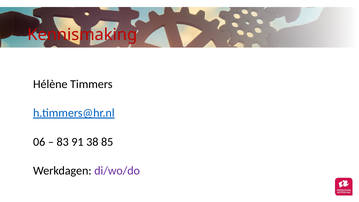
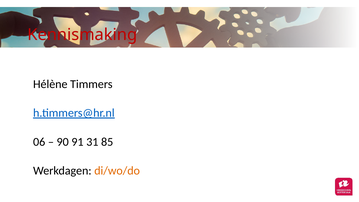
83: 83 -> 90 (63, 142)
38: 38 -> 31 (92, 142)
di/wo/do colour: purple -> orange (117, 171)
